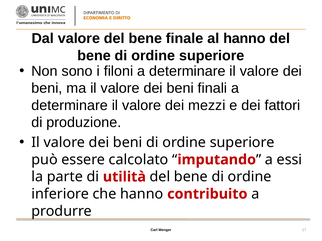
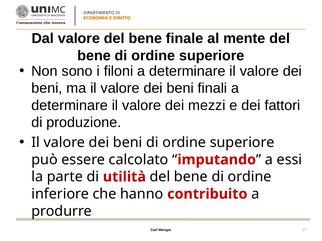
al hanno: hanno -> mente (244, 39)
